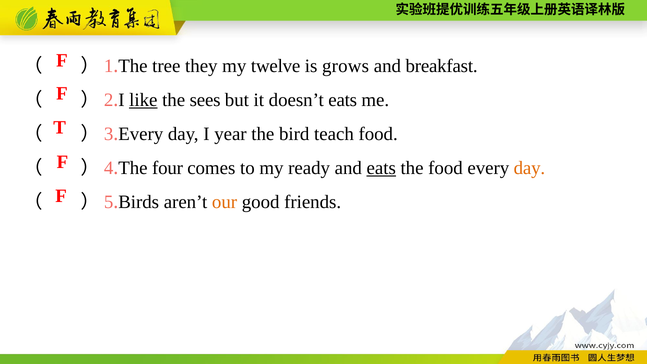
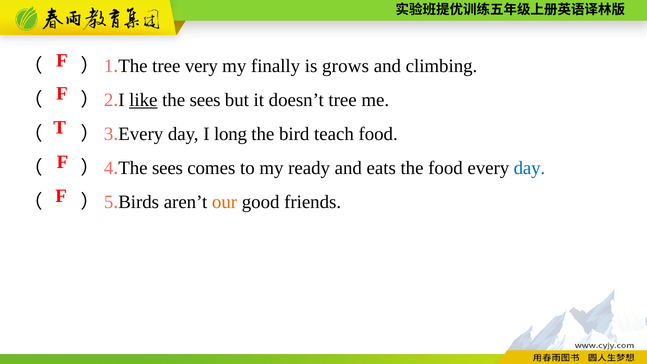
they: they -> very (201, 66)
twelve: twelve -> finally (276, 66)
breakfast: breakfast -> climbing (442, 66)
doesn’t eats: eats -> tree (343, 100)
year: year -> long (231, 134)
four: four -> sees (167, 168)
eats underline: present -> none (381, 168)
day colour: orange -> blue (529, 168)
